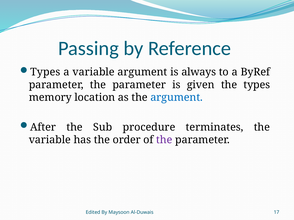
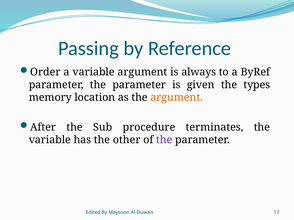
Types: Types -> Order (45, 72)
argument colour: blue -> orange (177, 98)
order: order -> other (127, 140)
